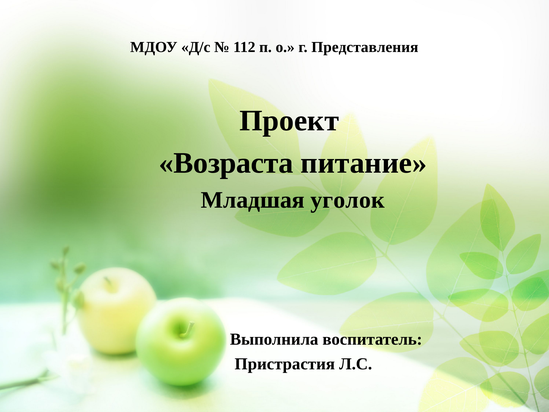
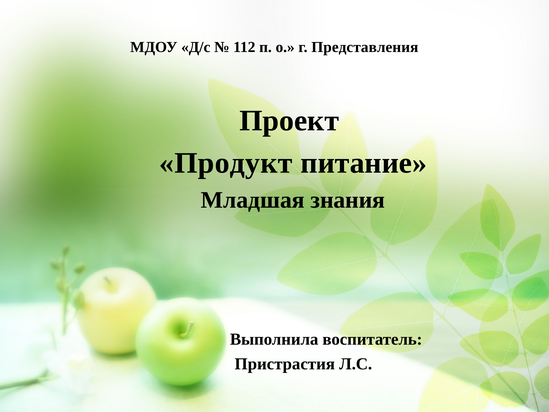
Возраста: Возраста -> Продукт (226, 163)
уголок: уголок -> знания (348, 200)
